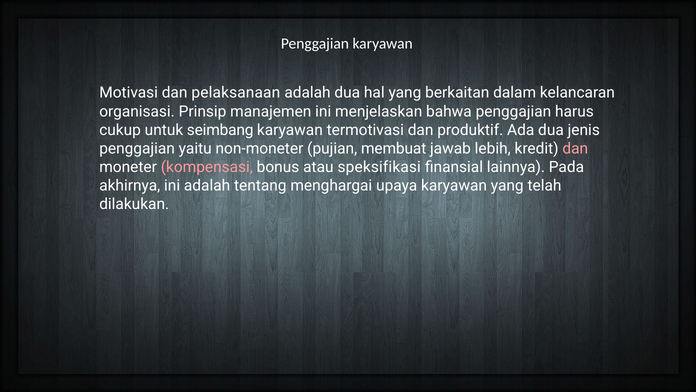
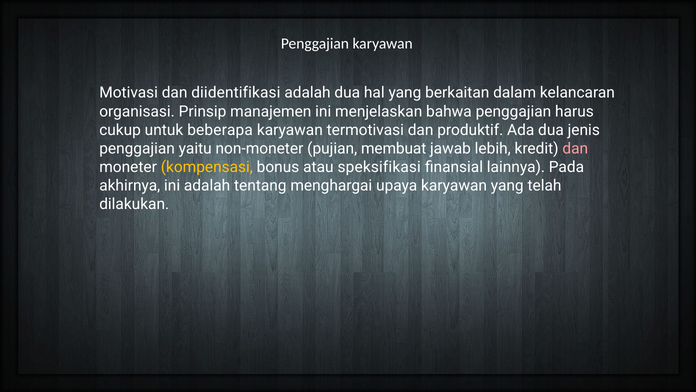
pelaksanaan: pelaksanaan -> diidentifikasi (236, 93)
seimbang: seimbang -> beberapa (220, 130)
kompensasi colour: pink -> yellow (207, 167)
